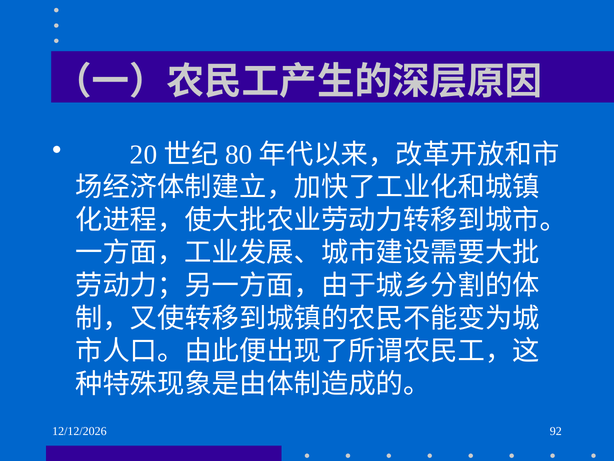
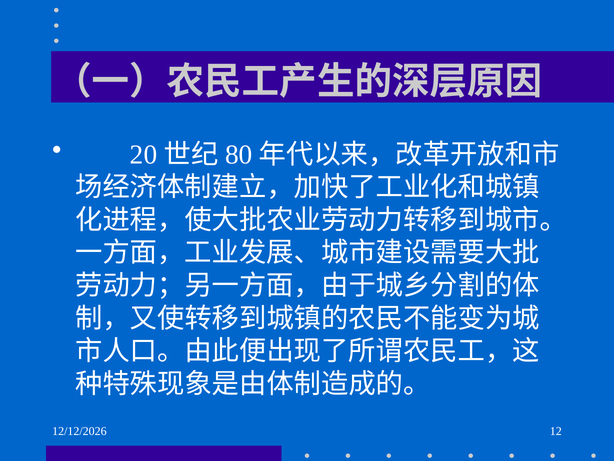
92: 92 -> 12 (556, 431)
